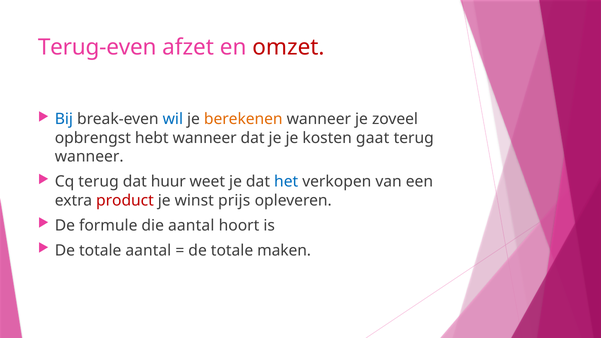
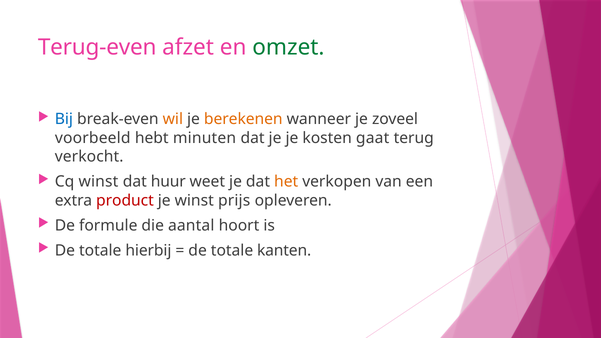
omzet colour: red -> green (288, 47)
wil colour: blue -> orange (173, 119)
opbrengst: opbrengst -> voorbeeld (93, 138)
hebt wanneer: wanneer -> minuten (205, 138)
wanneer: wanneer -> verkocht (89, 157)
Cq terug: terug -> winst (98, 182)
het colour: blue -> orange (286, 182)
totale aantal: aantal -> hierbij (148, 251)
maken: maken -> kanten (284, 251)
